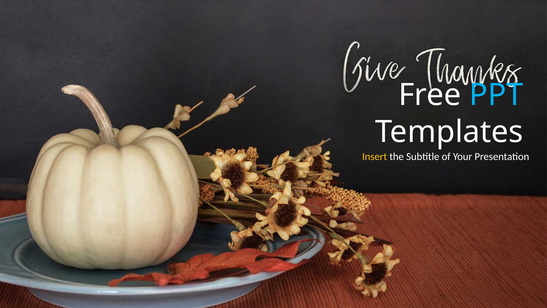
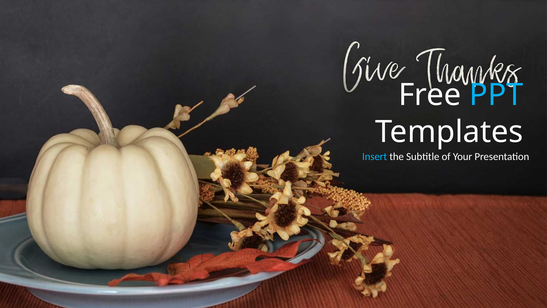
Insert colour: yellow -> light blue (375, 156)
